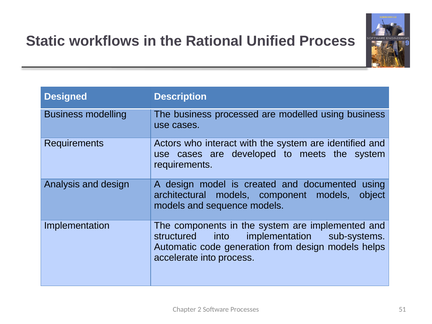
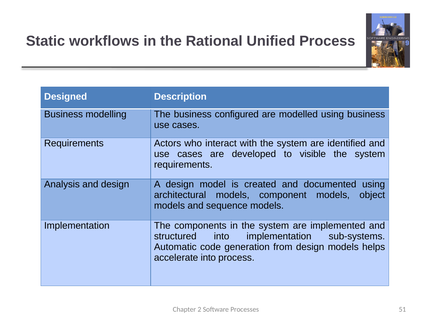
processed: processed -> configured (237, 114)
meets: meets -> visible (313, 154)
